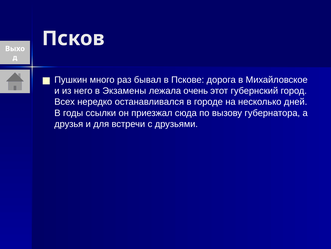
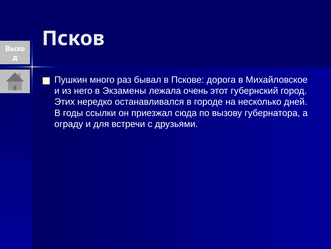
Всех: Всех -> Этих (65, 102)
друзья: друзья -> ограду (69, 124)
